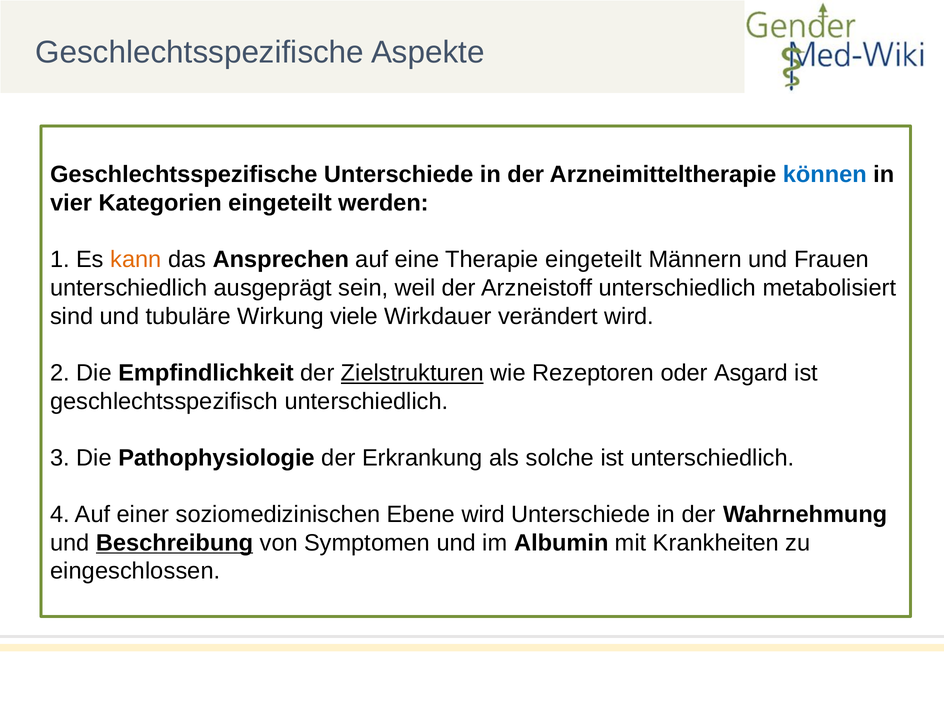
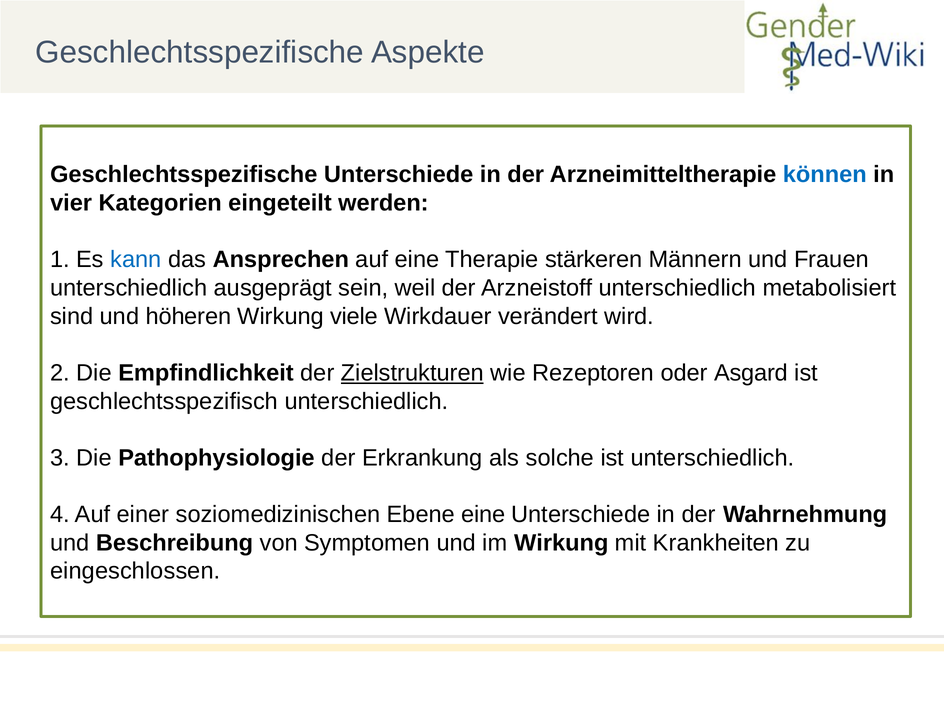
kann colour: orange -> blue (136, 260)
Therapie eingeteilt: eingeteilt -> stärkeren (594, 260)
tubuläre: tubuläre -> höheren (188, 316)
Ebene wird: wird -> eine (483, 515)
Beschreibung underline: present -> none (174, 543)
im Albumin: Albumin -> Wirkung (561, 543)
